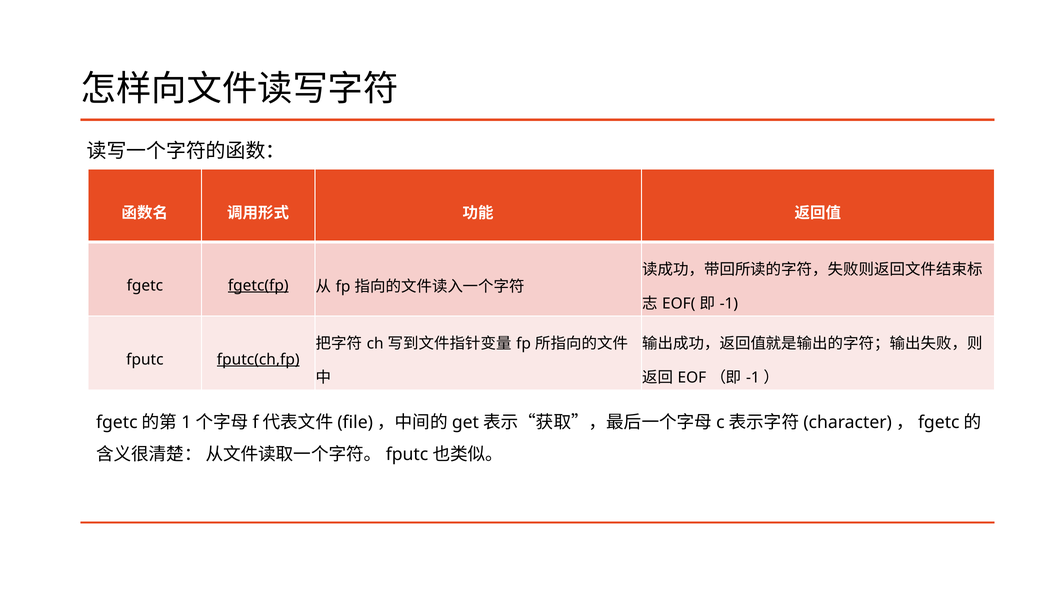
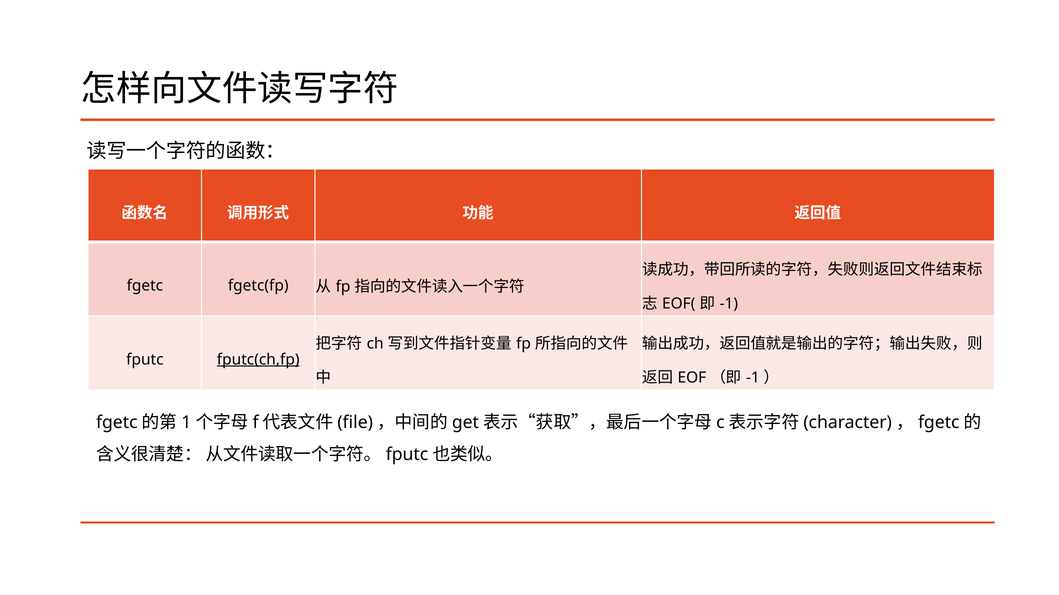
fgetc(fp underline: present -> none (258, 286)
